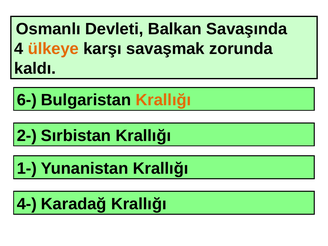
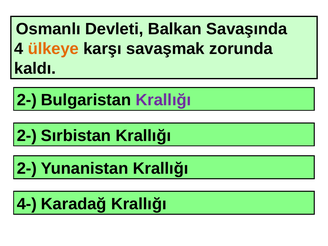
6-: 6- -> 2- (27, 100)
Krallığı colour: orange -> purple (163, 100)
1-: 1- -> 2- (27, 168)
